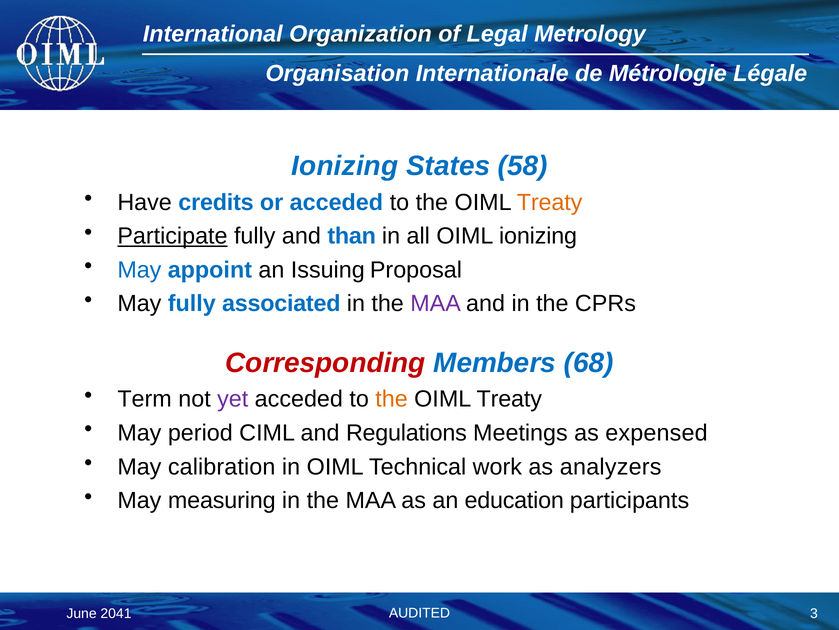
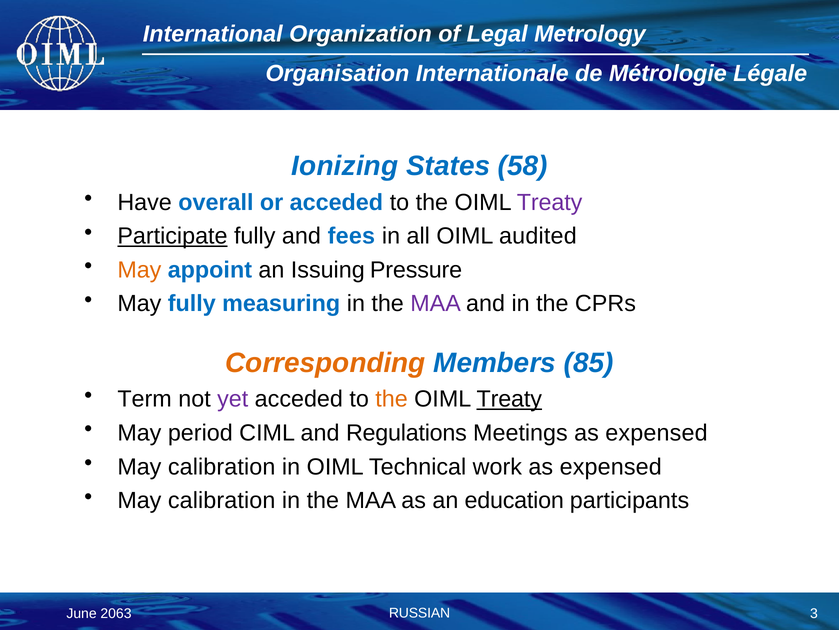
credits: credits -> overall (216, 202)
Treaty colour: orange -> purple (550, 202)
than: than -> fees (351, 236)
OIML ionizing: ionizing -> audited (538, 236)
May colour: blue -> orange (139, 270)
Proposal: Proposal -> Pressure (416, 270)
associated: associated -> measuring (281, 303)
Corresponding colour: red -> orange (325, 363)
68: 68 -> 85 (589, 363)
Treaty underline: none -> present (509, 399)
work as analyzers: analyzers -> expensed (611, 466)
measuring: measuring -> calibration (222, 500)
AUDITED: AUDITED -> RUSSIAN (420, 613)
2041: 2041 -> 2063 (116, 613)
